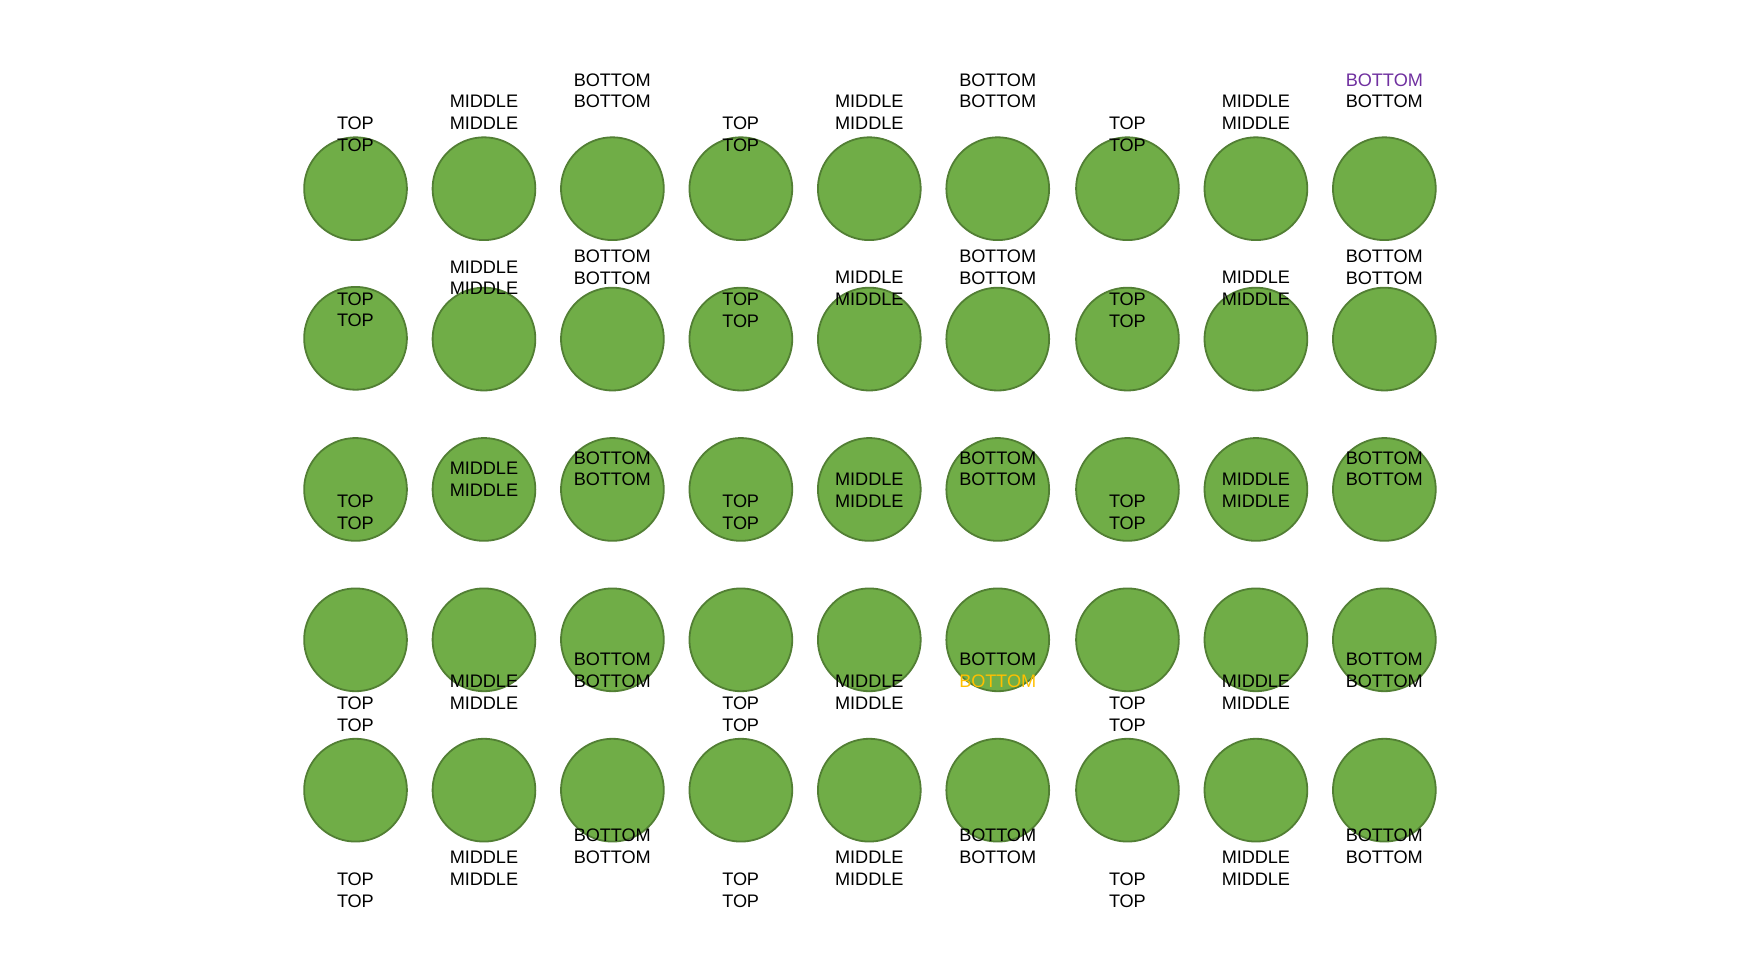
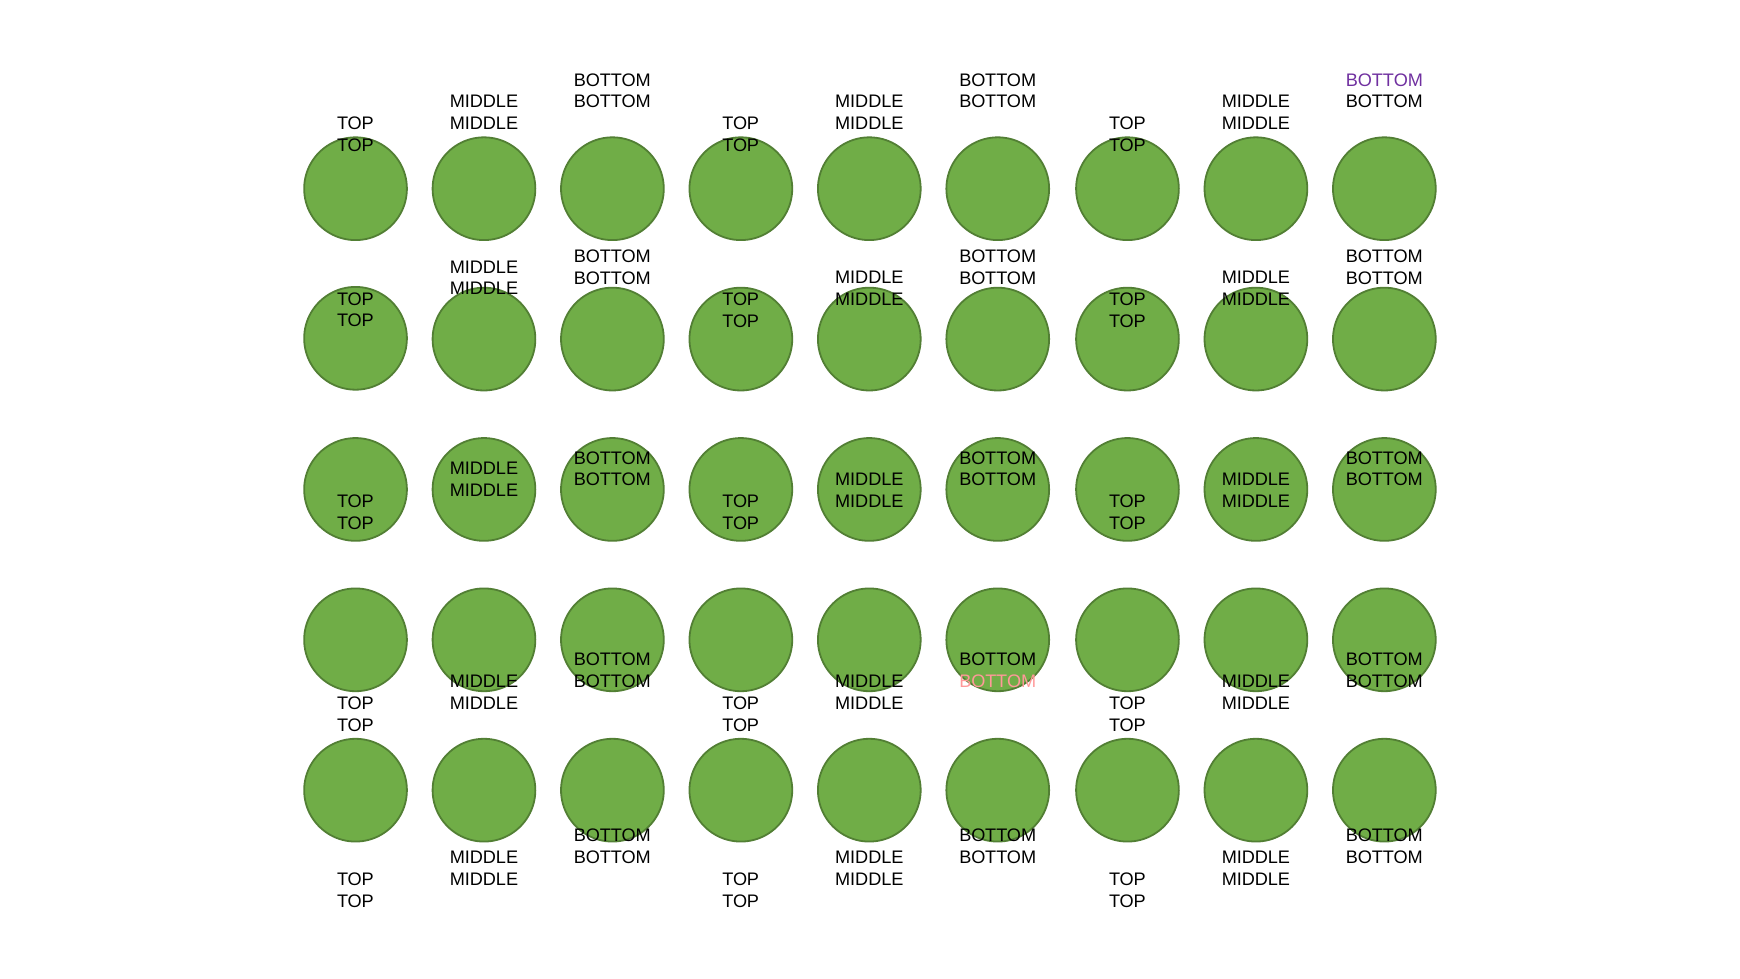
BOTTOM colour: yellow -> pink (998, 681)
